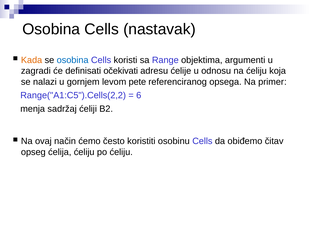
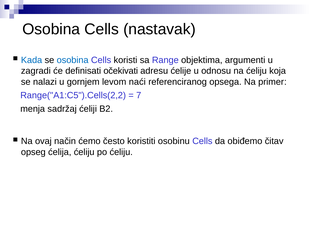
Kada colour: orange -> blue (32, 60)
pete: pete -> naći (137, 82)
6: 6 -> 7 (139, 95)
